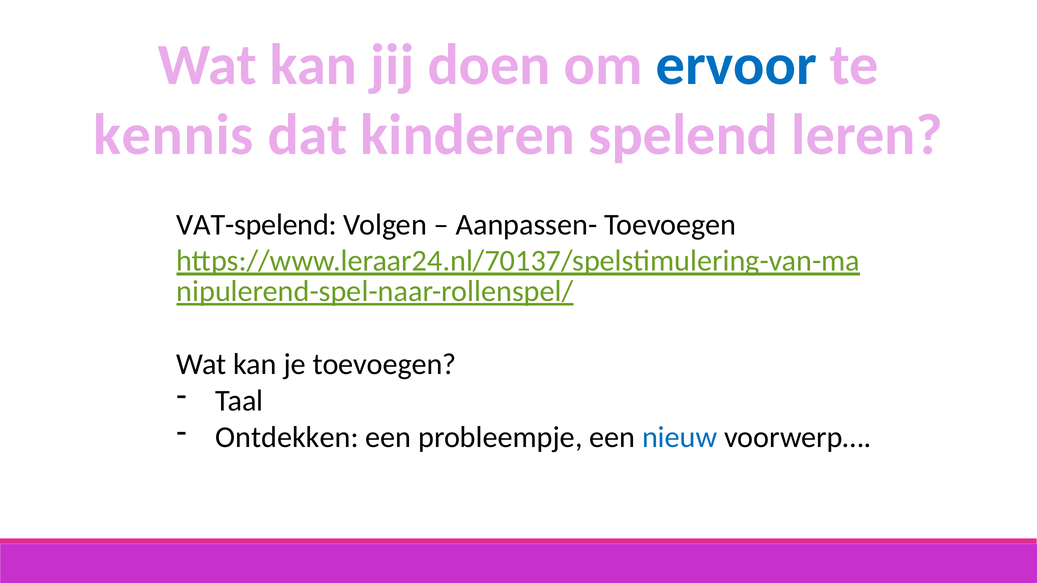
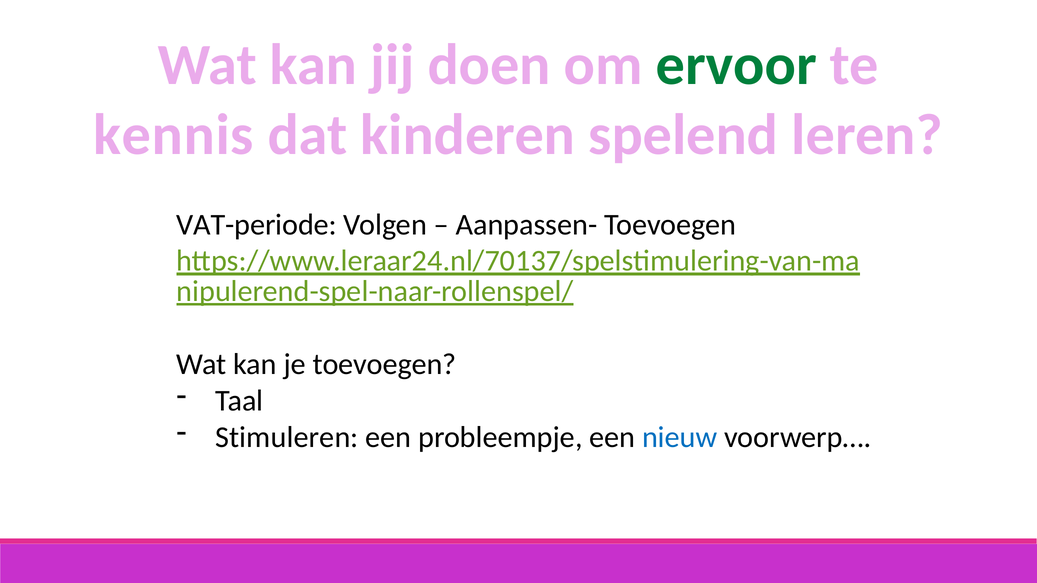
ervoor colour: blue -> green (736, 65)
VAT-spelend: VAT-spelend -> VAT-periode (257, 225)
Ontdekken: Ontdekken -> Stimuleren (287, 437)
